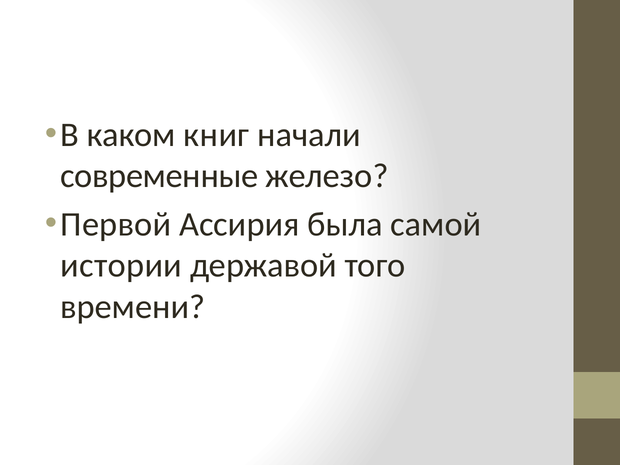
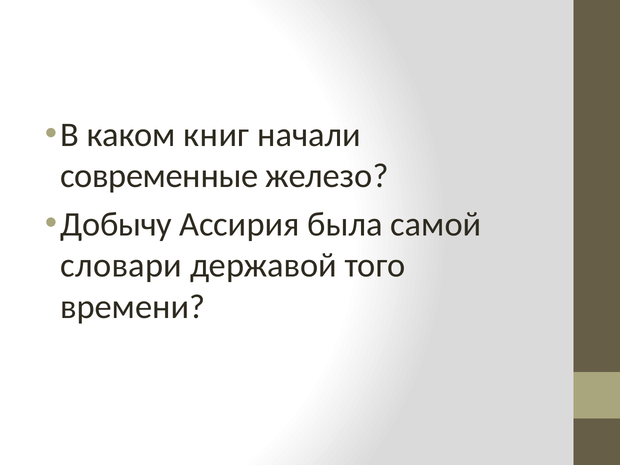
Первой: Первой -> Добычу (116, 224)
истории: истории -> словари (121, 265)
